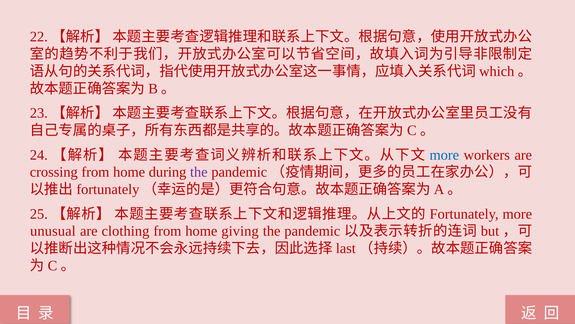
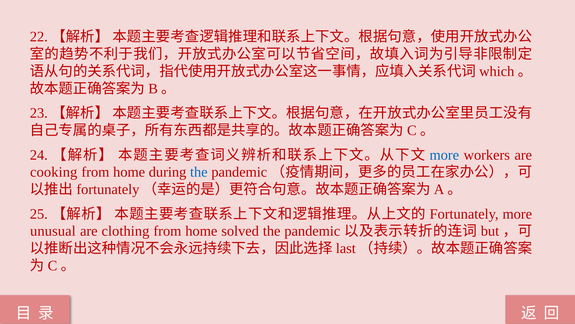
crossing: crossing -> cooking (54, 172)
the colour: purple -> blue (199, 172)
giving: giving -> solved (240, 231)
